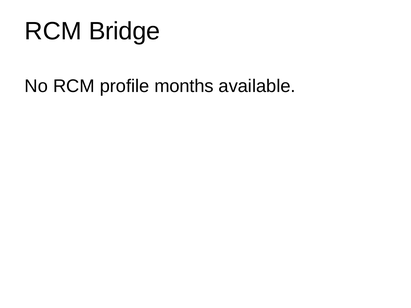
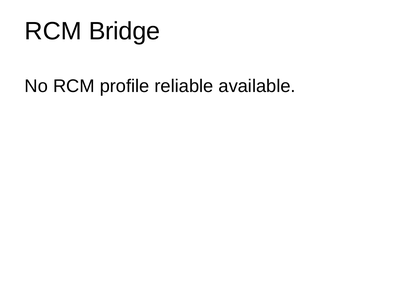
months: months -> reliable (184, 86)
